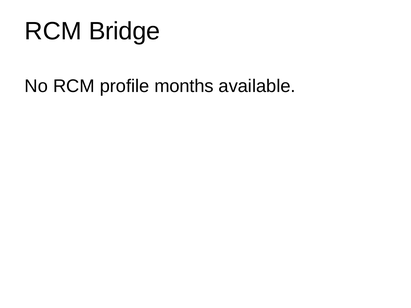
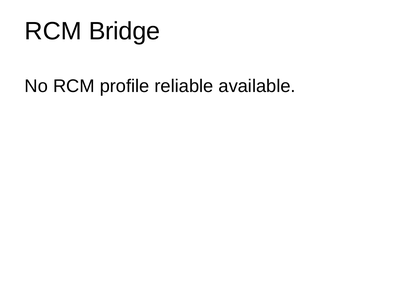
months: months -> reliable (184, 86)
